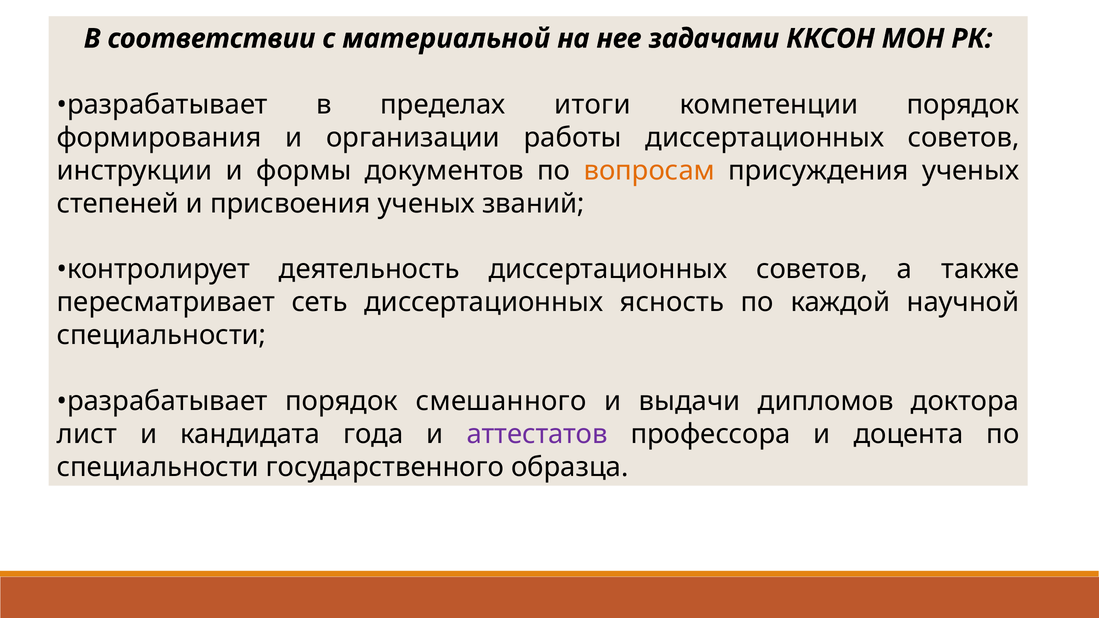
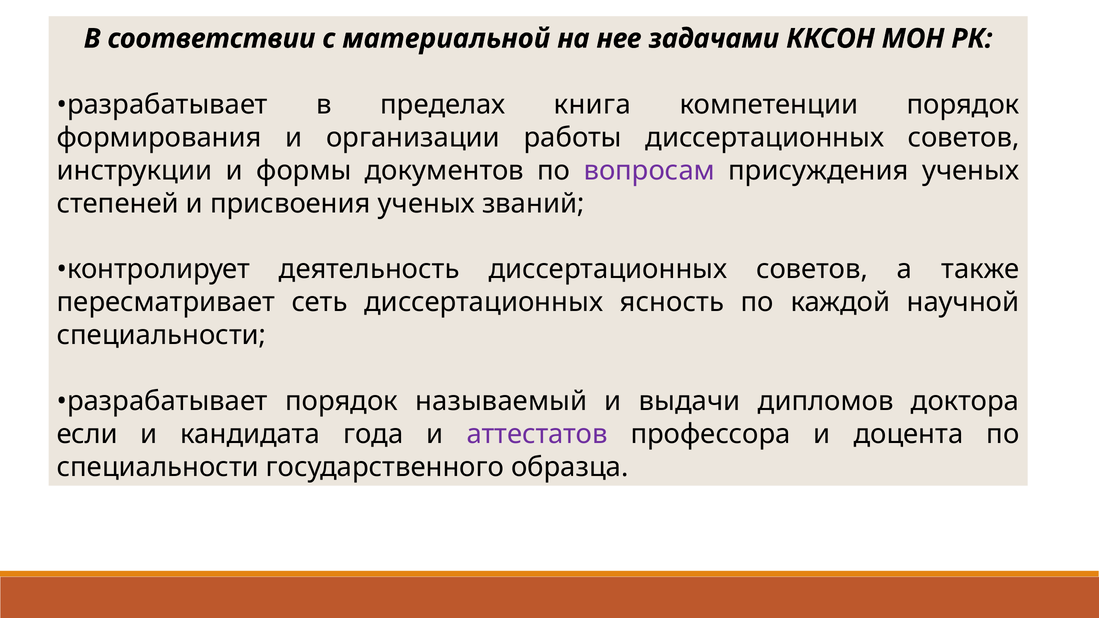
итоги: итоги -> книга (592, 105)
вопросам colour: orange -> purple (649, 171)
смешанного: смешанного -> называемый (501, 401)
лист: лист -> если (87, 434)
